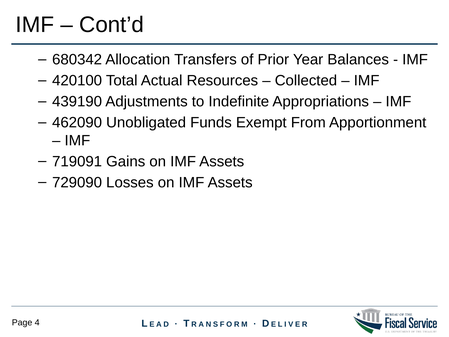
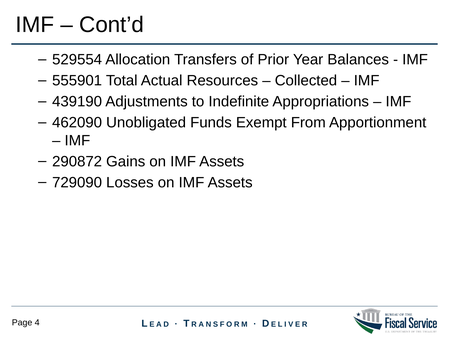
680342: 680342 -> 529554 (77, 60)
420100: 420100 -> 555901 (77, 81)
719091: 719091 -> 290872 (77, 161)
